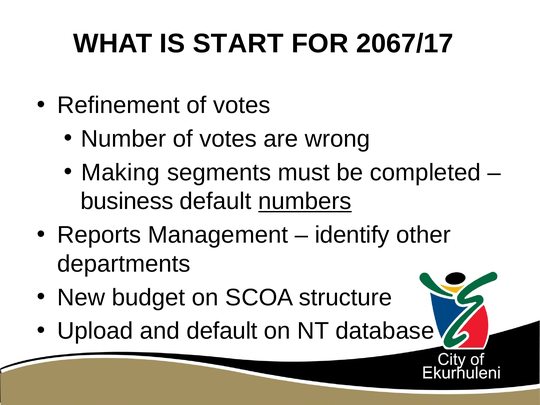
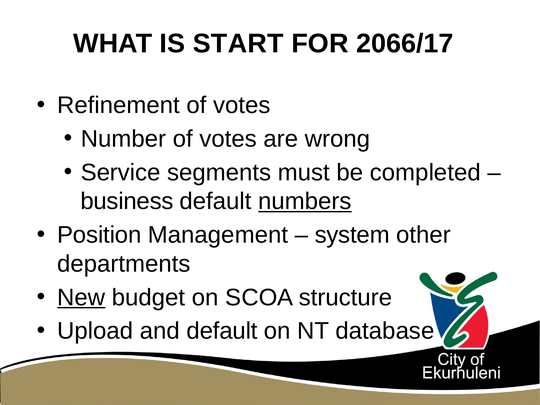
2067/17: 2067/17 -> 2066/17 (405, 43)
Making: Making -> Service (121, 173)
Reports: Reports -> Position (99, 235)
identify: identify -> system (352, 235)
New underline: none -> present (81, 297)
